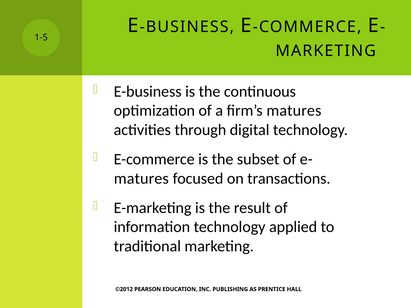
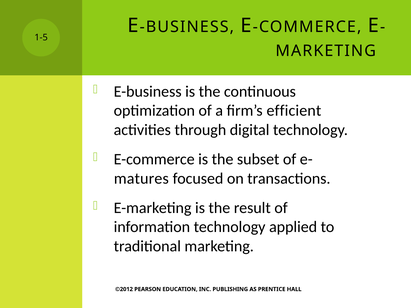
firm’s matures: matures -> efficient (294, 111)
